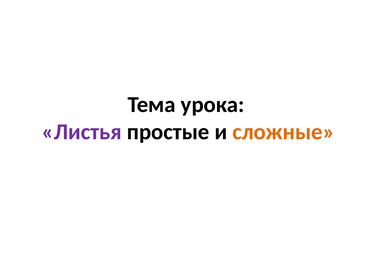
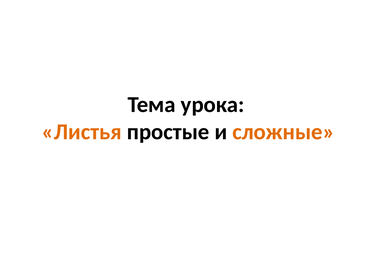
Листья colour: purple -> orange (82, 132)
